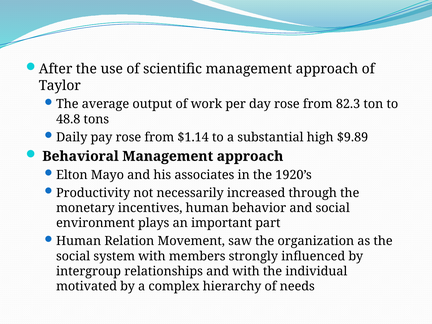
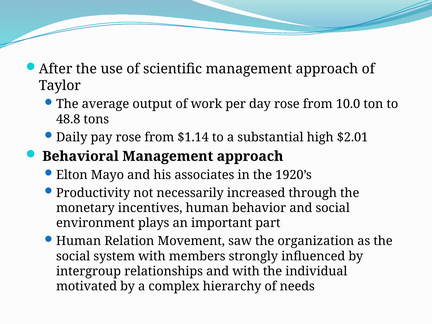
82.3: 82.3 -> 10.0 (348, 104)
$9.89: $9.89 -> $2.01 (353, 137)
